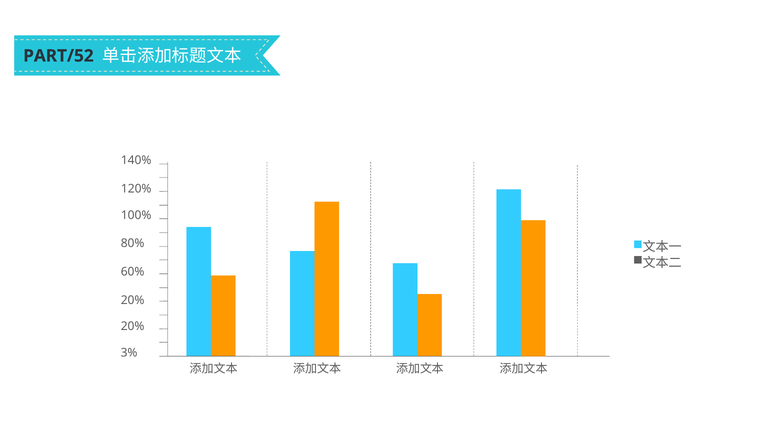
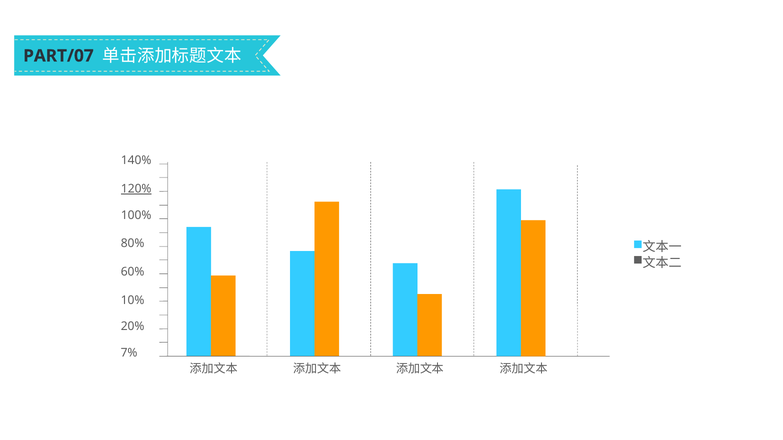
PART/52: PART/52 -> PART/07 (58, 56)
120% underline: none -> present (136, 189)
20%: 20% -> 10% (133, 300)
3%: 3% -> 7% (129, 353)
